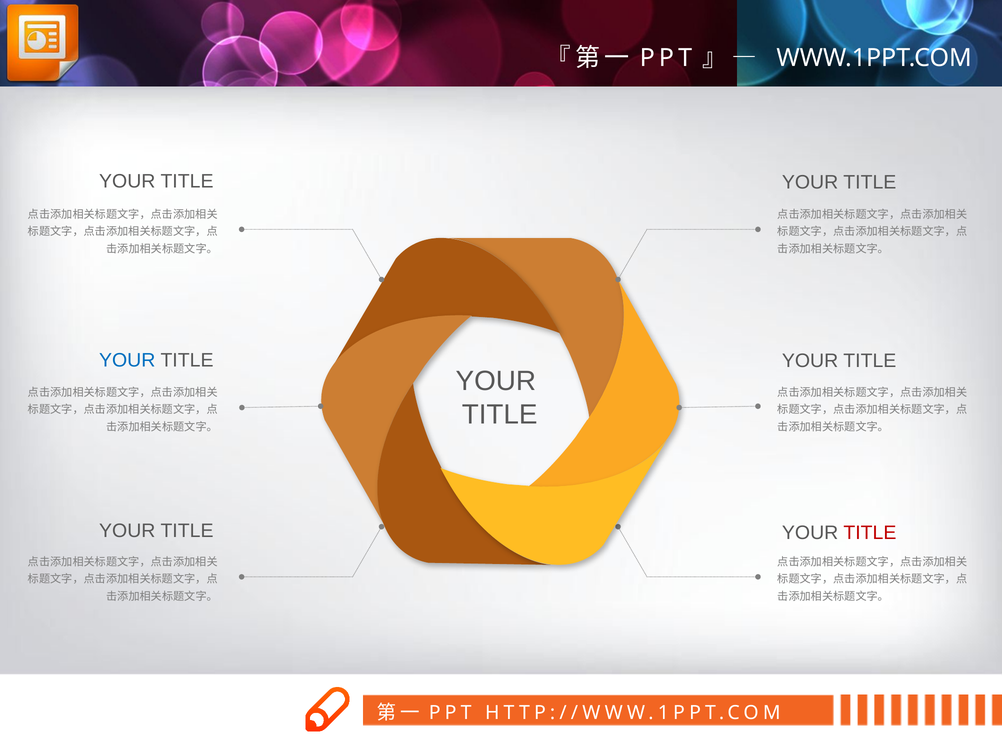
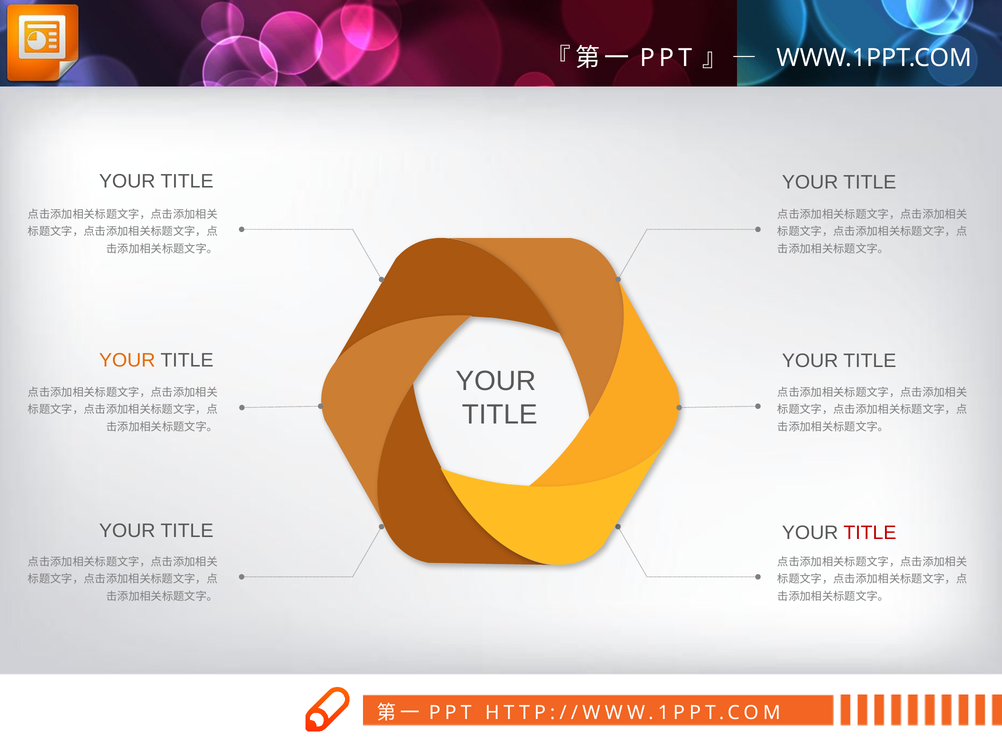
YOUR colour: blue -> orange (127, 360)
